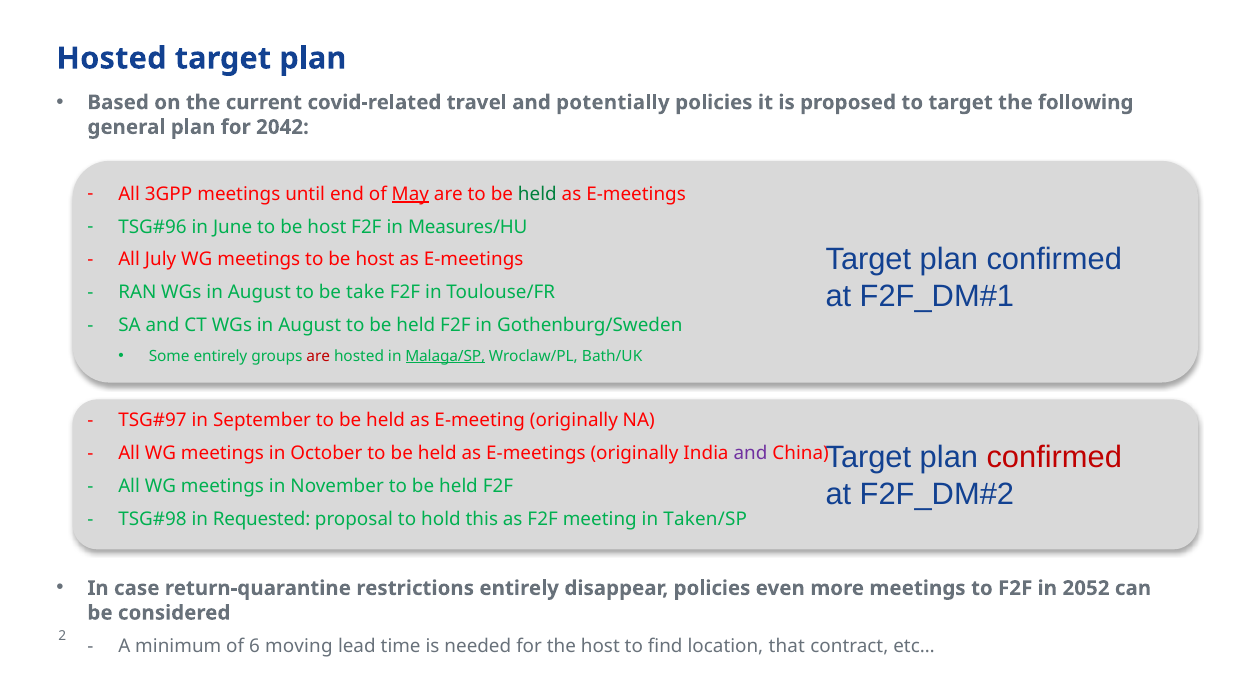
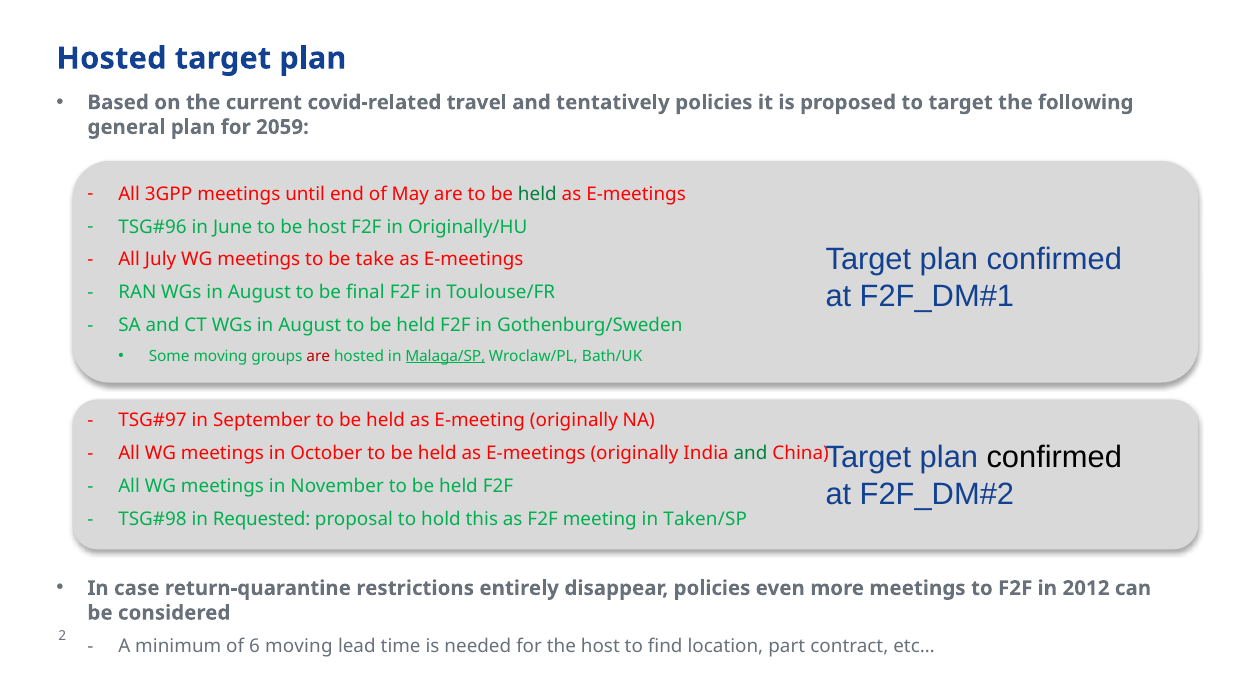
potentially: potentially -> tentatively (613, 102)
2042: 2042 -> 2059 (282, 127)
May underline: present -> none (410, 194)
Measures/HU: Measures/HU -> Originally/HU (468, 227)
meetings to be host: host -> take (375, 260)
take: take -> final (365, 293)
Some entirely: entirely -> moving (220, 356)
confirmed colour: red -> black (1054, 458)
and colour: purple -> green (750, 453)
2052: 2052 -> 2012 (1086, 588)
that: that -> part (787, 647)
